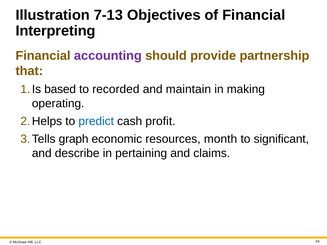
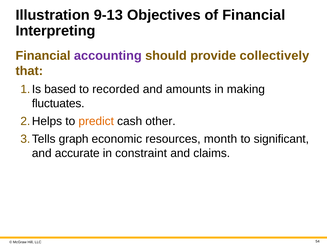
7-13: 7-13 -> 9-13 (108, 15)
partnership: partnership -> collectively (274, 56)
maintain: maintain -> amounts (188, 89)
operating: operating -> fluctuates (58, 104)
predict colour: blue -> orange (96, 121)
profit: profit -> other (161, 121)
describe: describe -> accurate (77, 153)
pertaining: pertaining -> constraint (141, 153)
